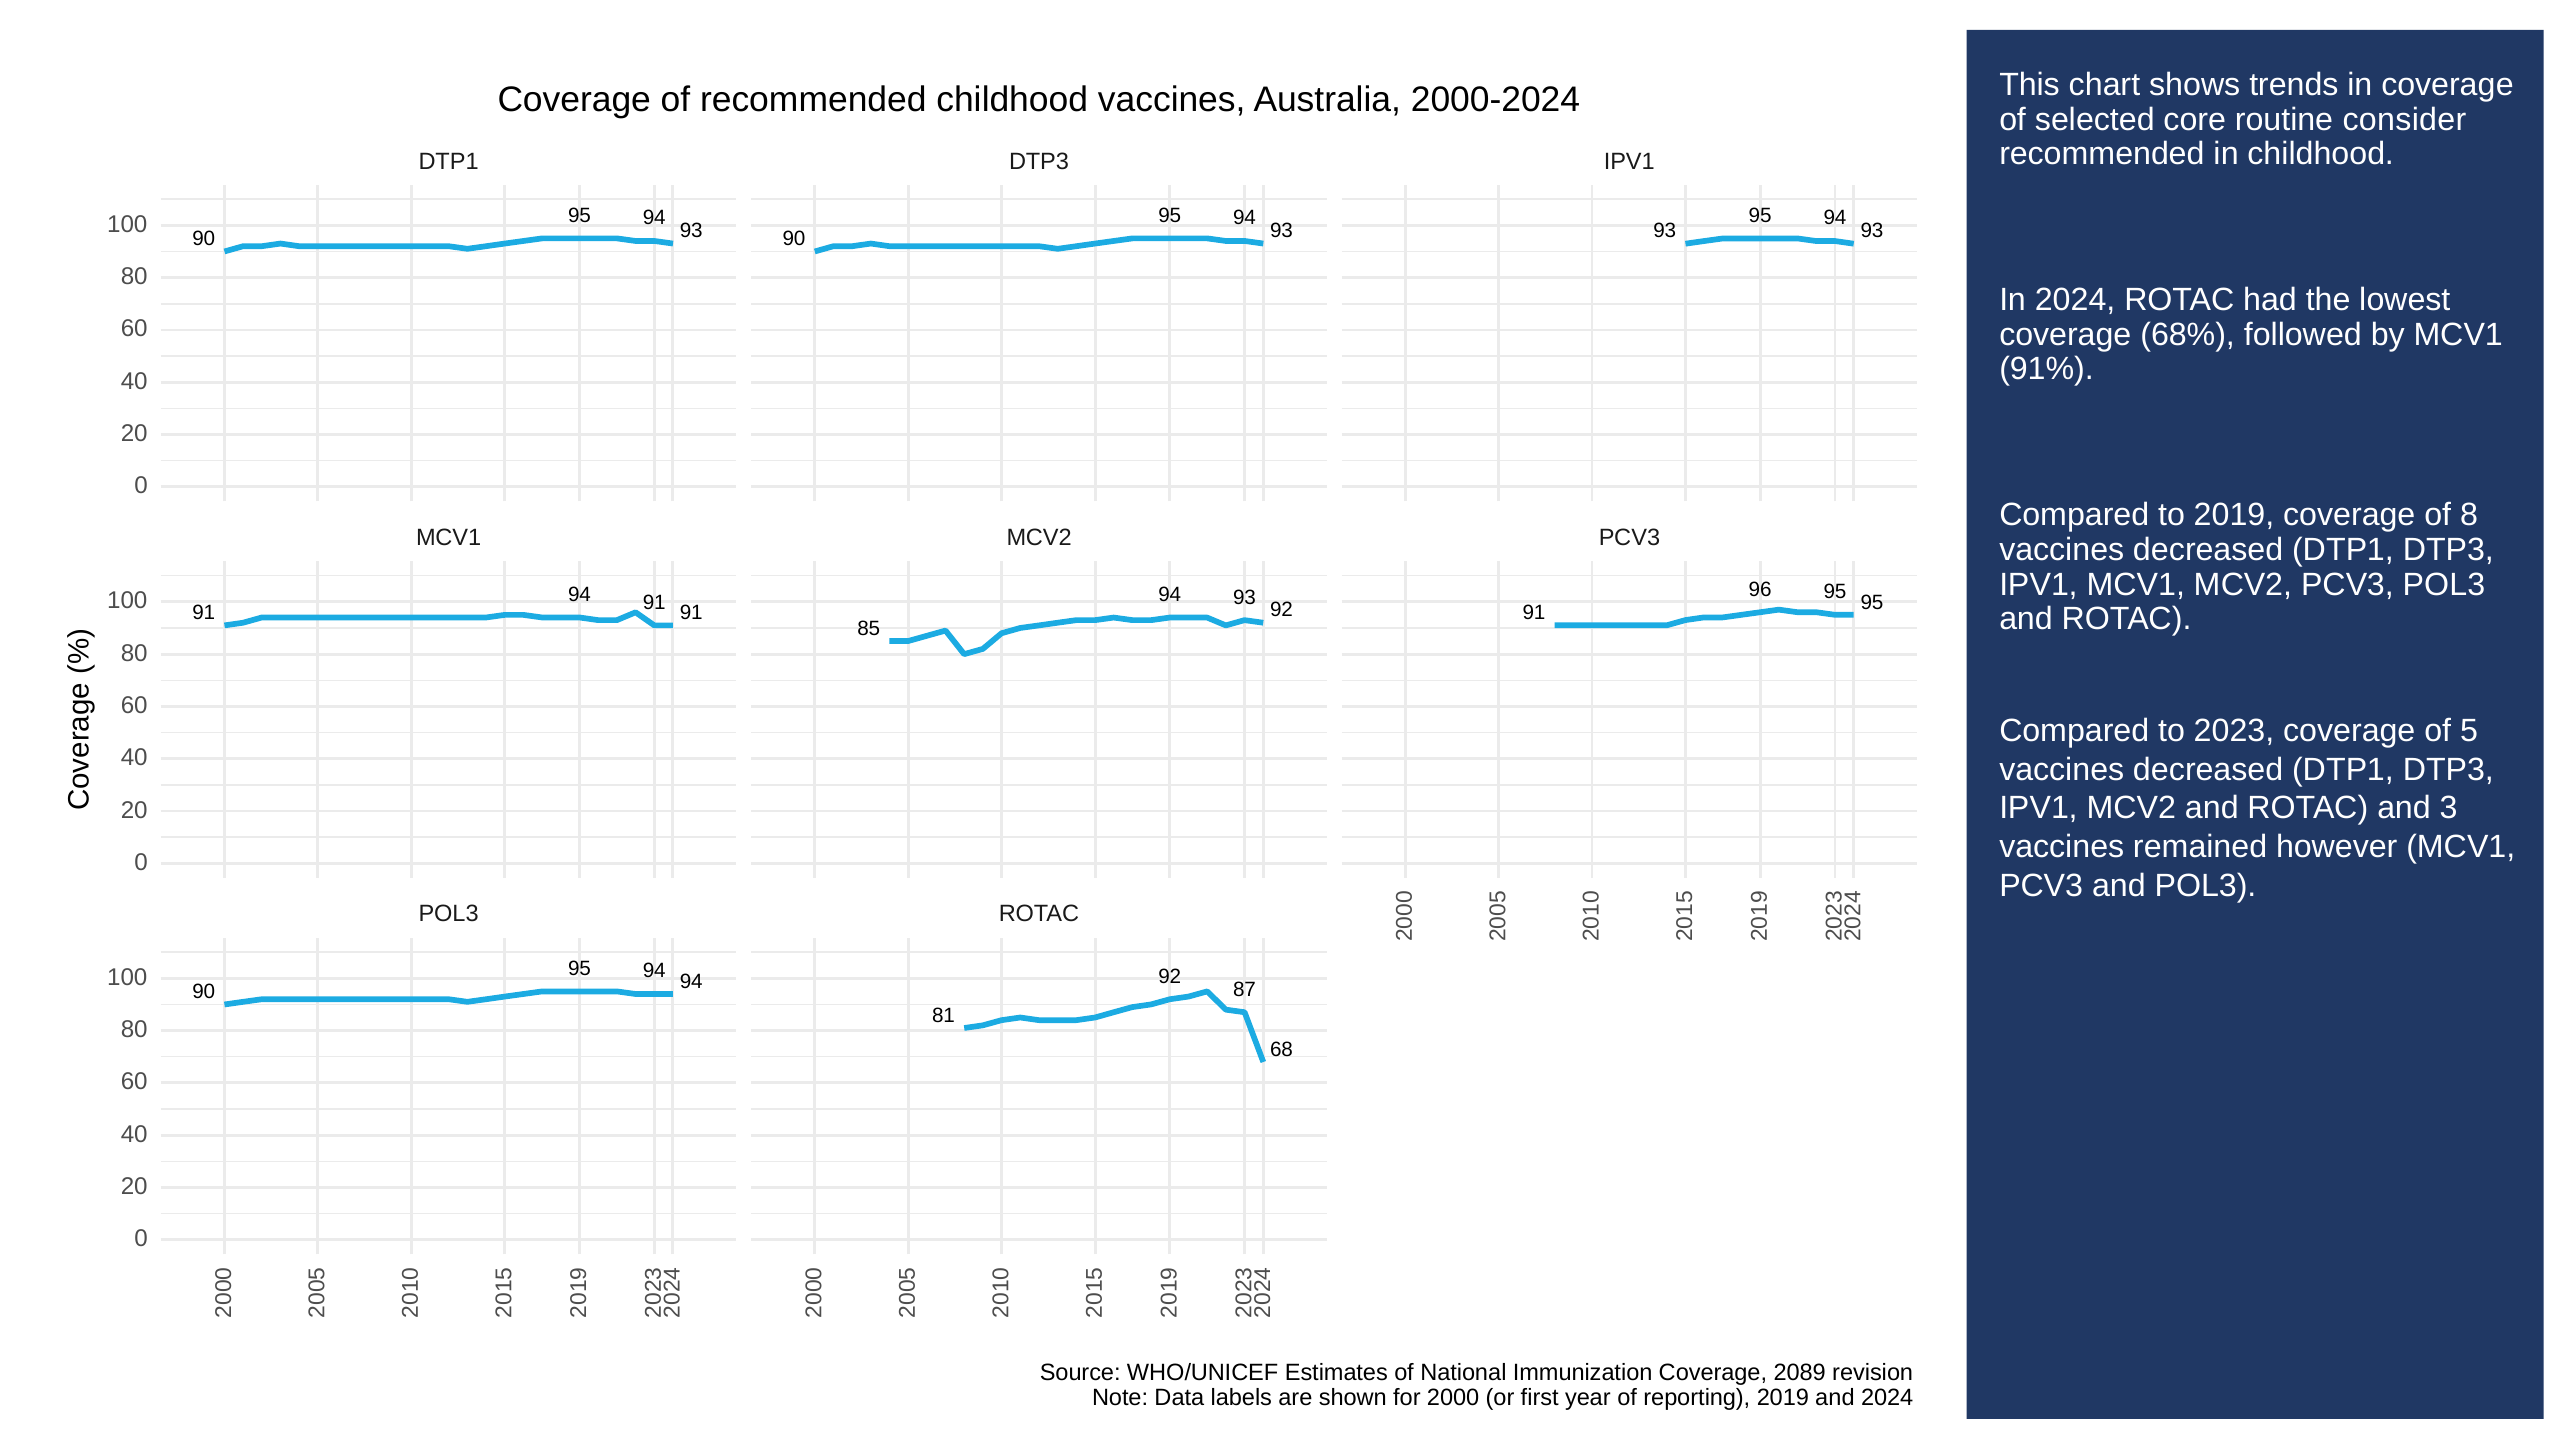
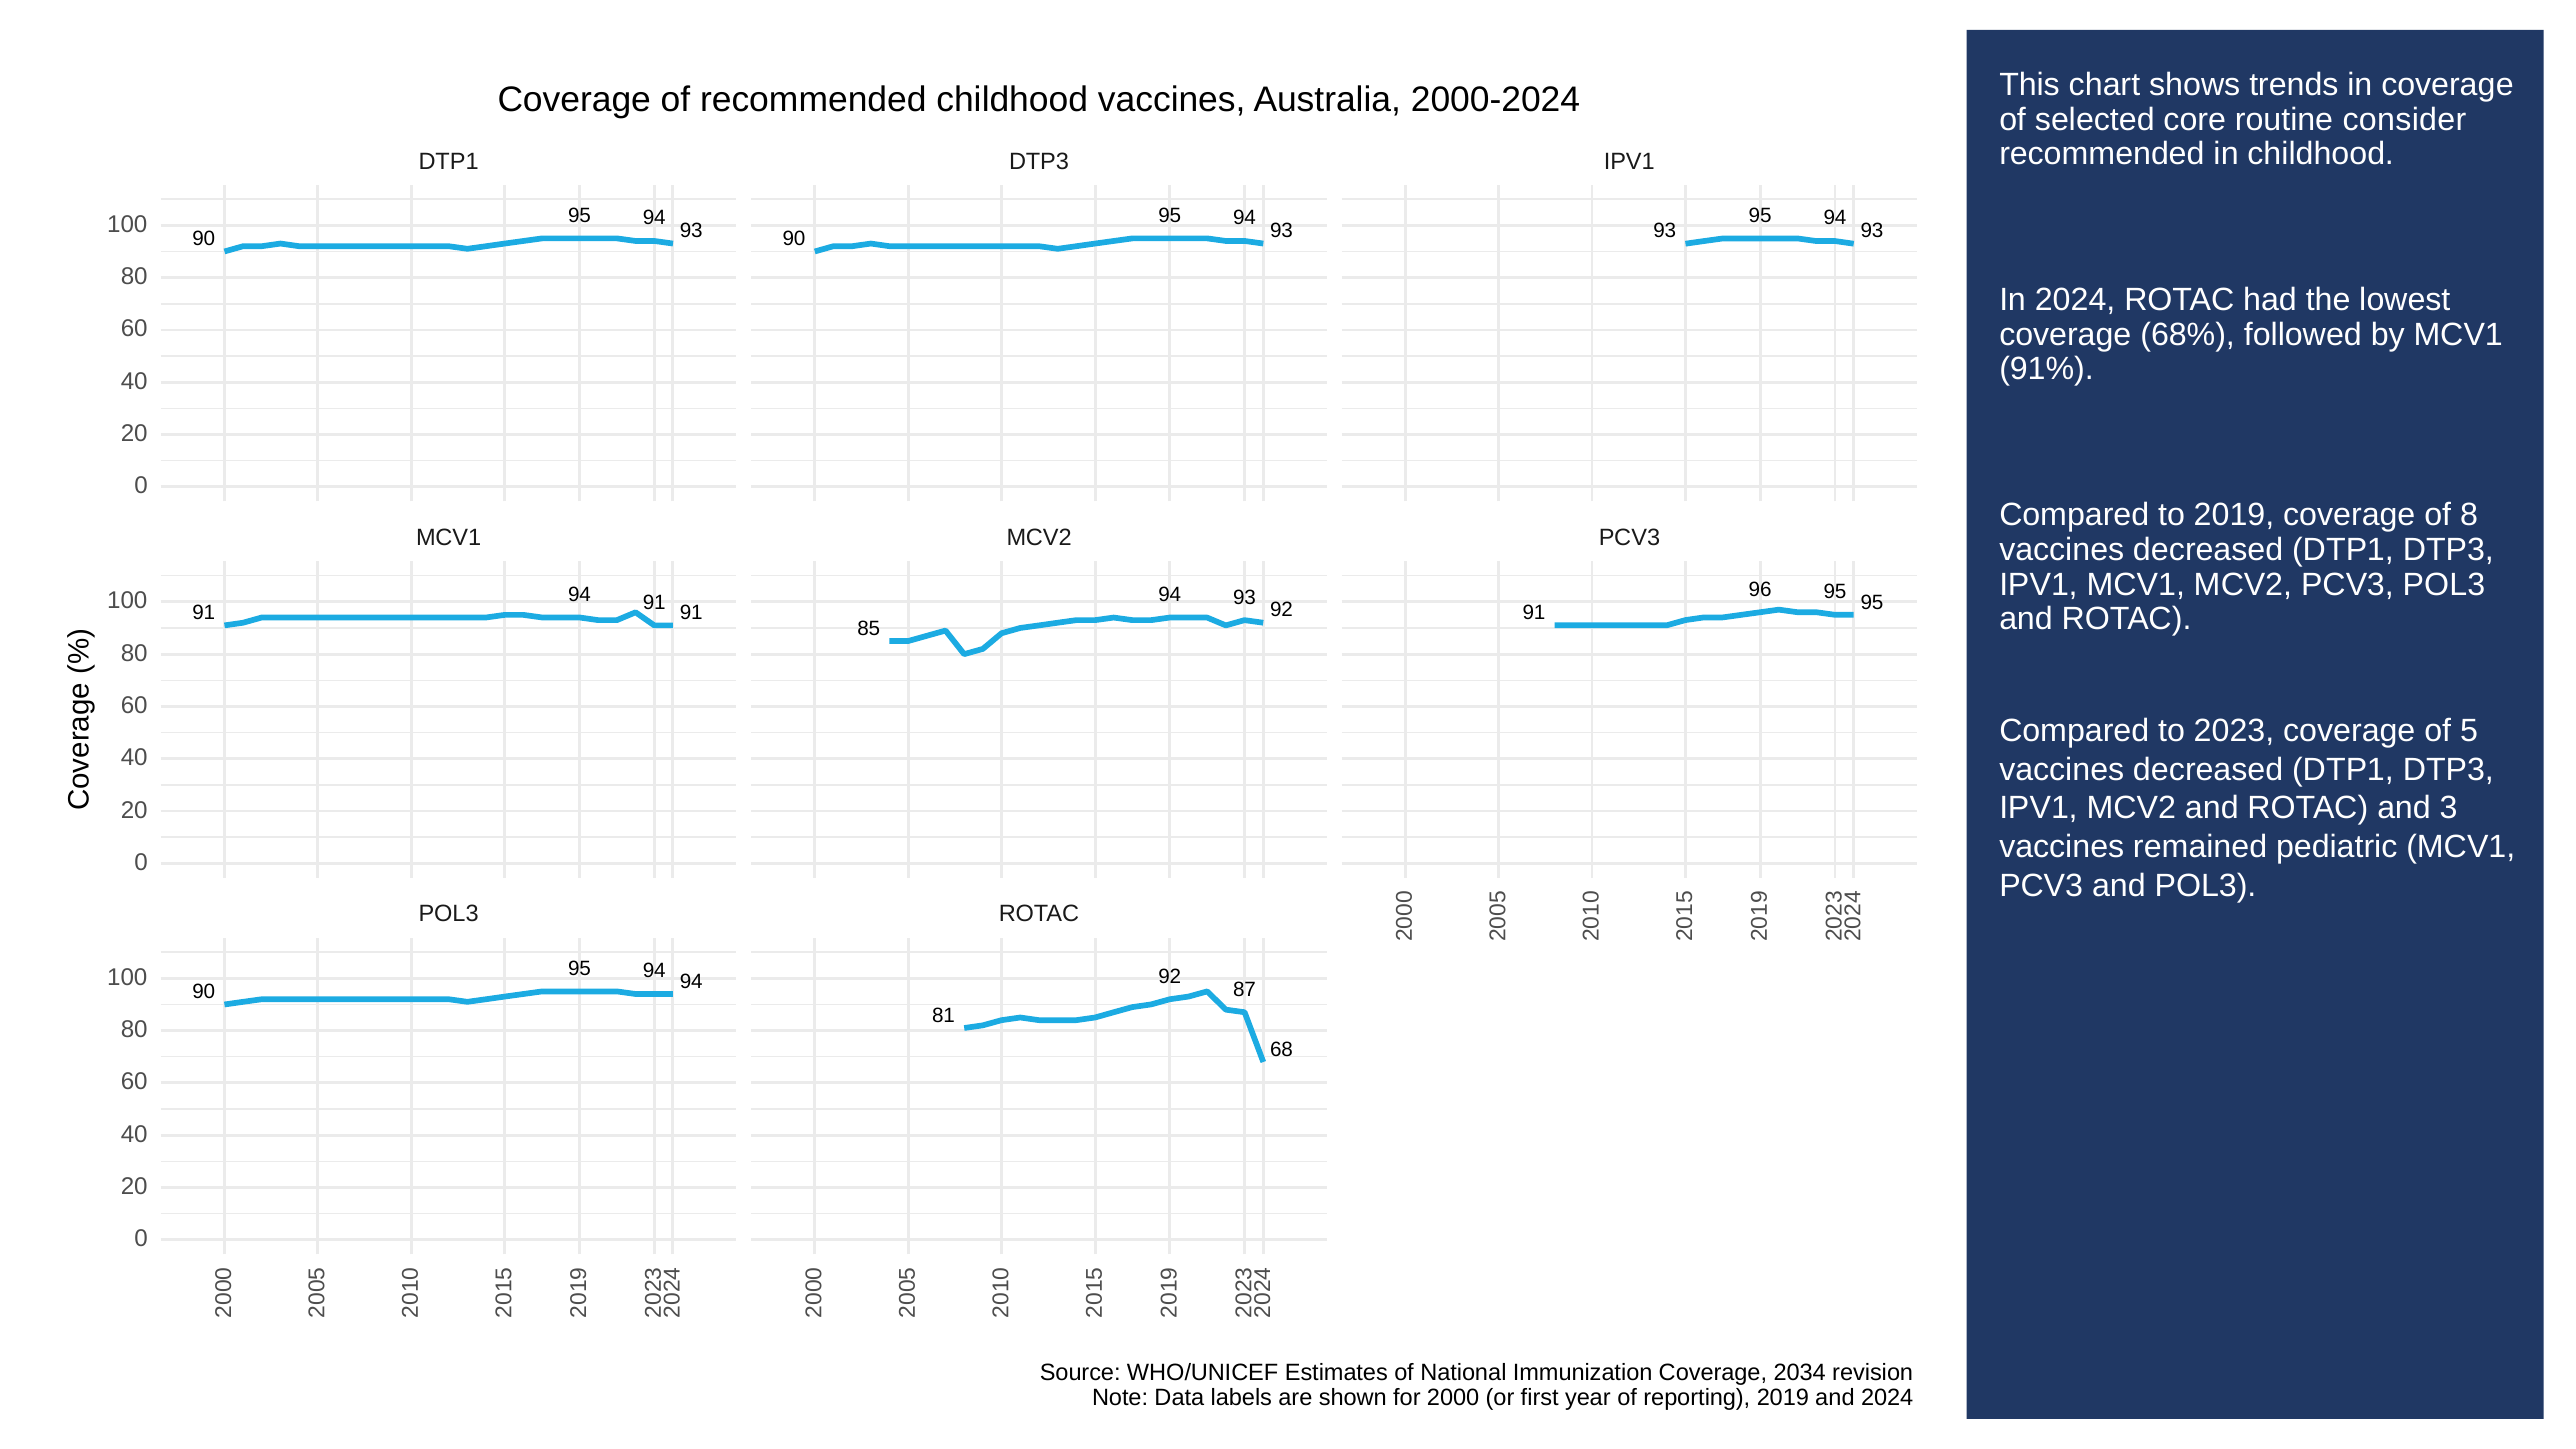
however: however -> pediatric (2337, 847)
2089: 2089 -> 2034 (1800, 1373)
